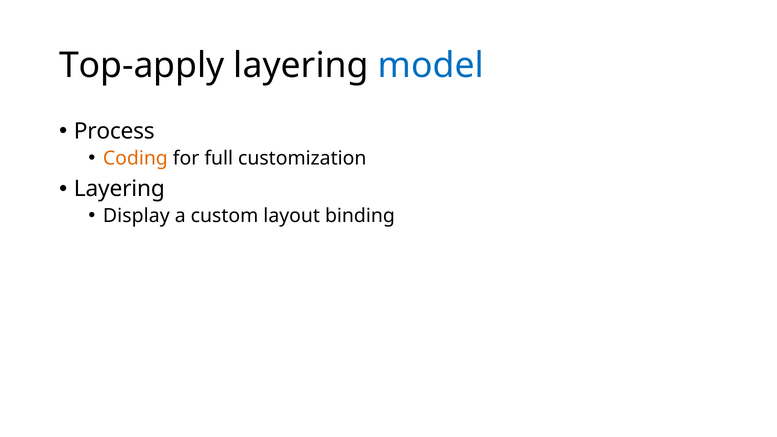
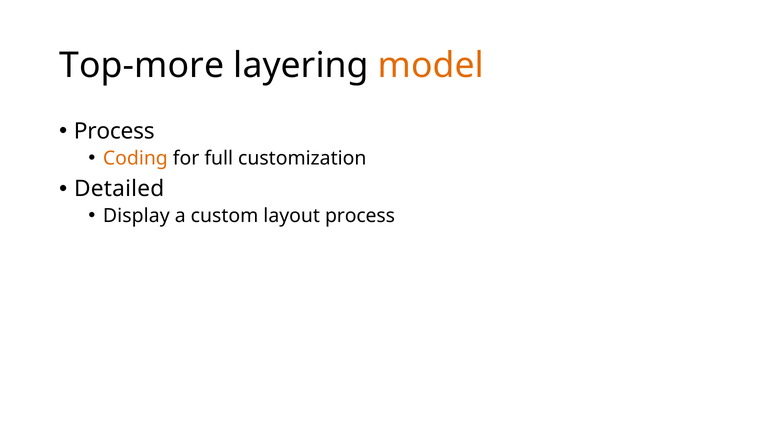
Top-apply: Top-apply -> Top-more (142, 65)
model colour: blue -> orange (431, 65)
Layering: Layering -> Detailed (119, 189)
layout binding: binding -> process (360, 216)
